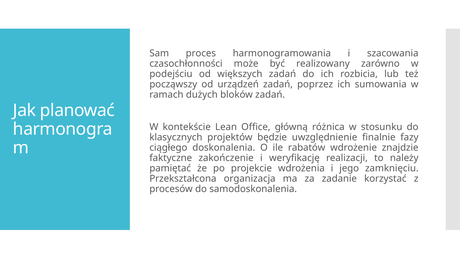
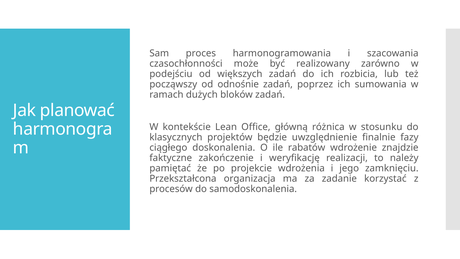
urządzeń: urządzeń -> odnośnie (238, 84)
